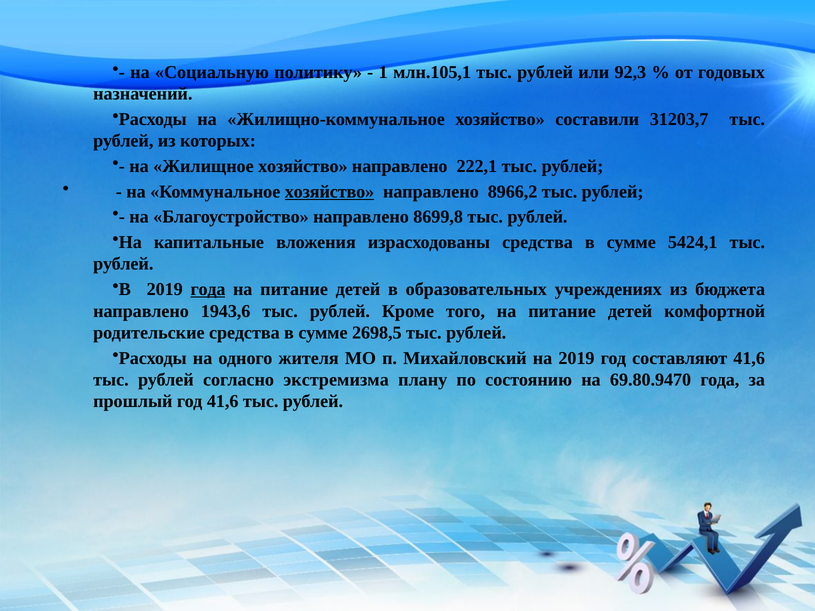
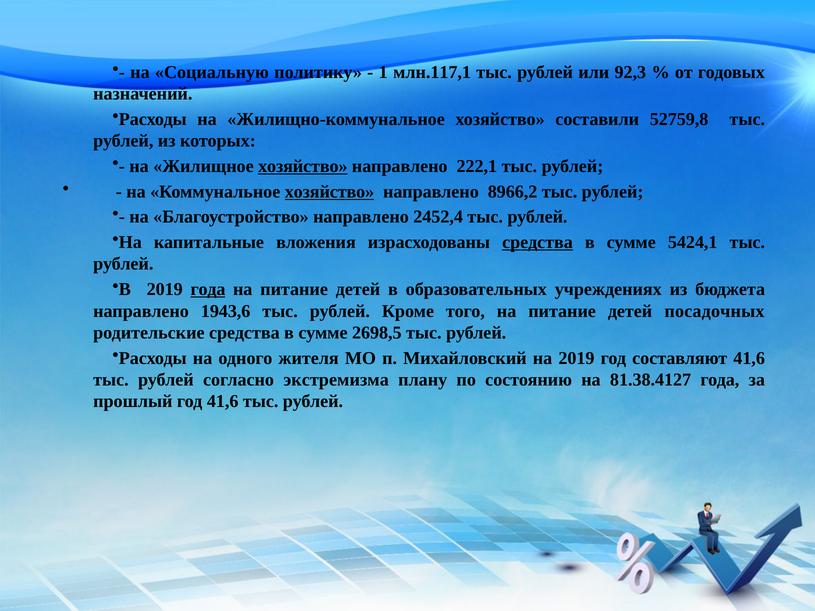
млн.105,1: млн.105,1 -> млн.117,1 (432, 72)
31203,7: 31203,7 -> 52759,8 (679, 119)
хозяйство underline: none -> present (303, 166)
8699,8: 8699,8 -> 2452,4 (438, 217)
средства underline: none -> present (537, 242)
комфортной: комфортной -> посадочных (714, 311)
69.80.9470: 69.80.9470 -> 81.38.4127 (651, 380)
